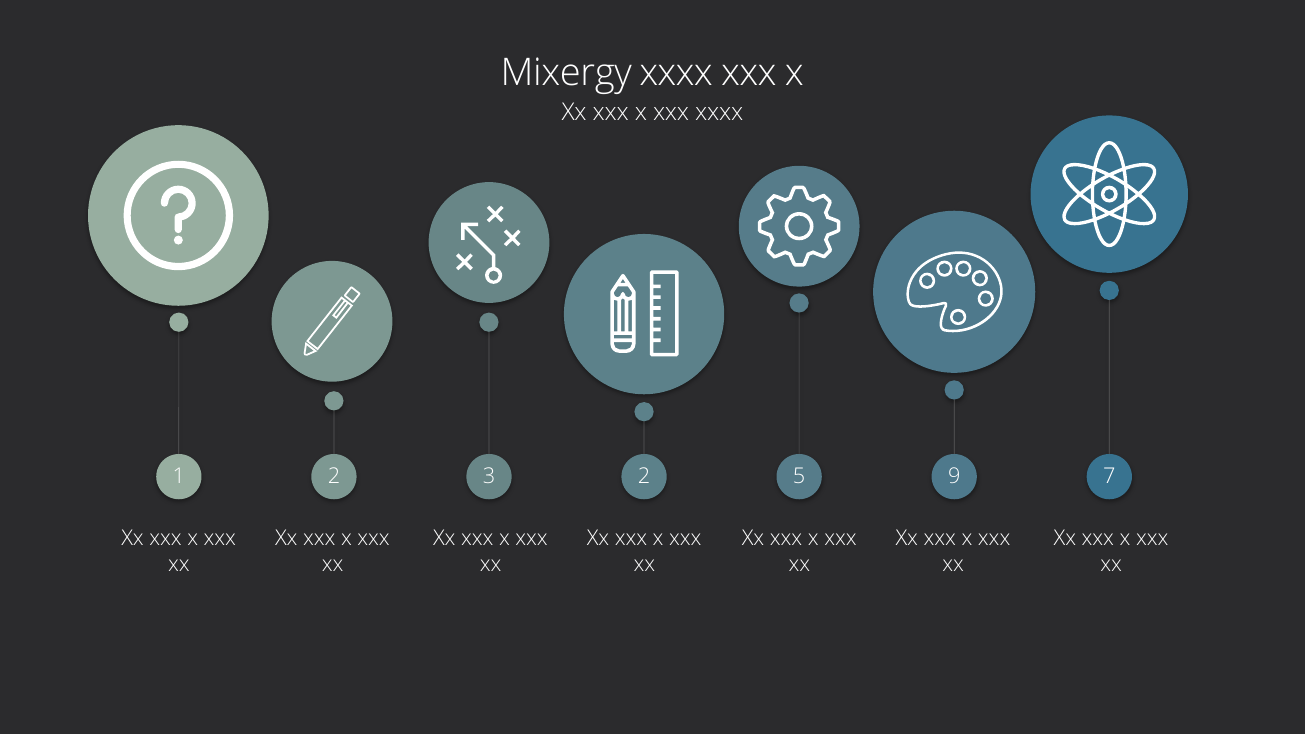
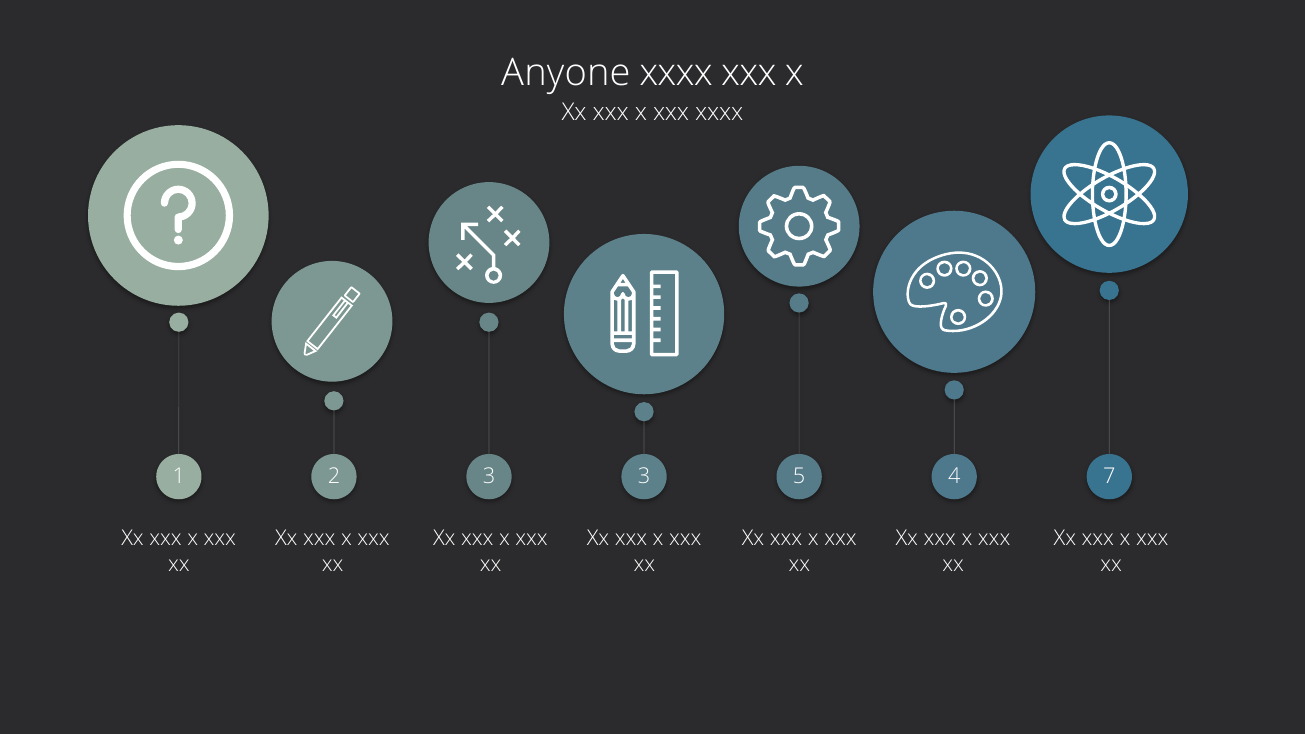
Mixergy: Mixergy -> Anyone (566, 73)
1 2: 2 -> 3 (644, 476)
9: 9 -> 4 (954, 476)
